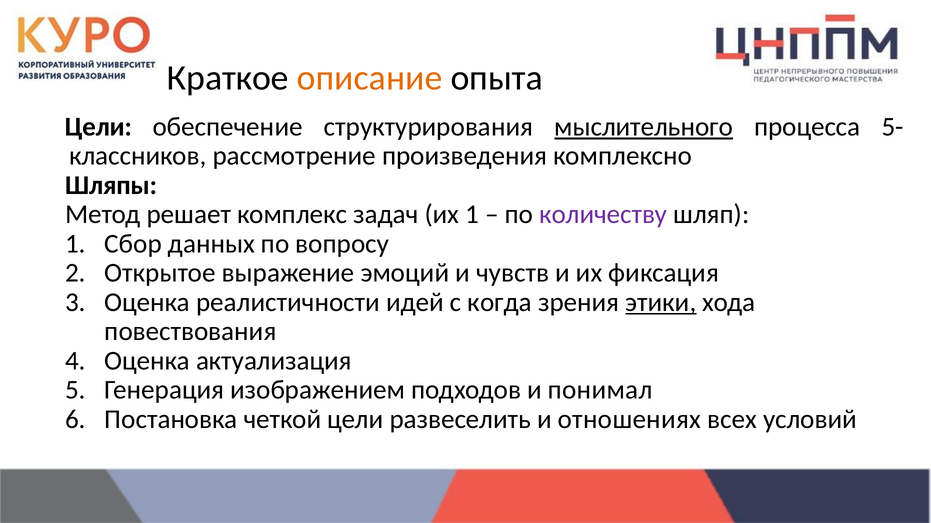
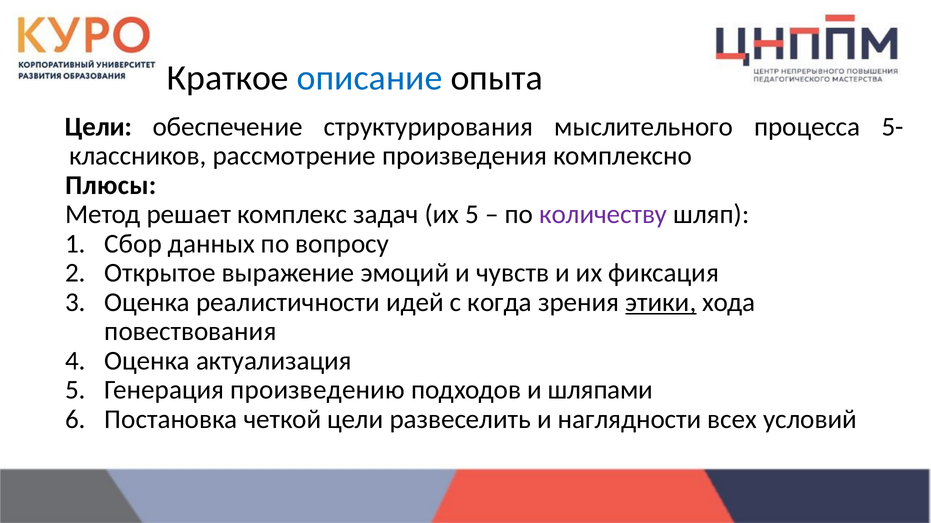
описание colour: orange -> blue (370, 78)
мыслительного underline: present -> none (644, 127)
Шляпы: Шляпы -> Плюсы (111, 186)
их 1: 1 -> 5 (472, 215)
изображением: изображением -> произведению (318, 390)
понимал: понимал -> шляпами (600, 390)
отношениях: отношениях -> наглядности (630, 420)
